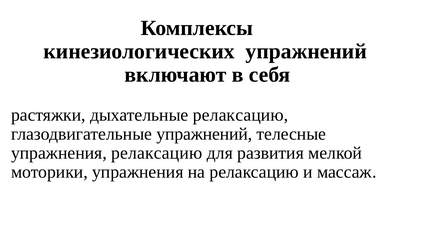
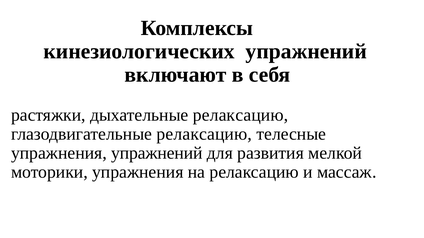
глазодвигательные упражнений: упражнений -> релаксацию (204, 134)
упражнения релаксацию: релаксацию -> упражнений (157, 153)
